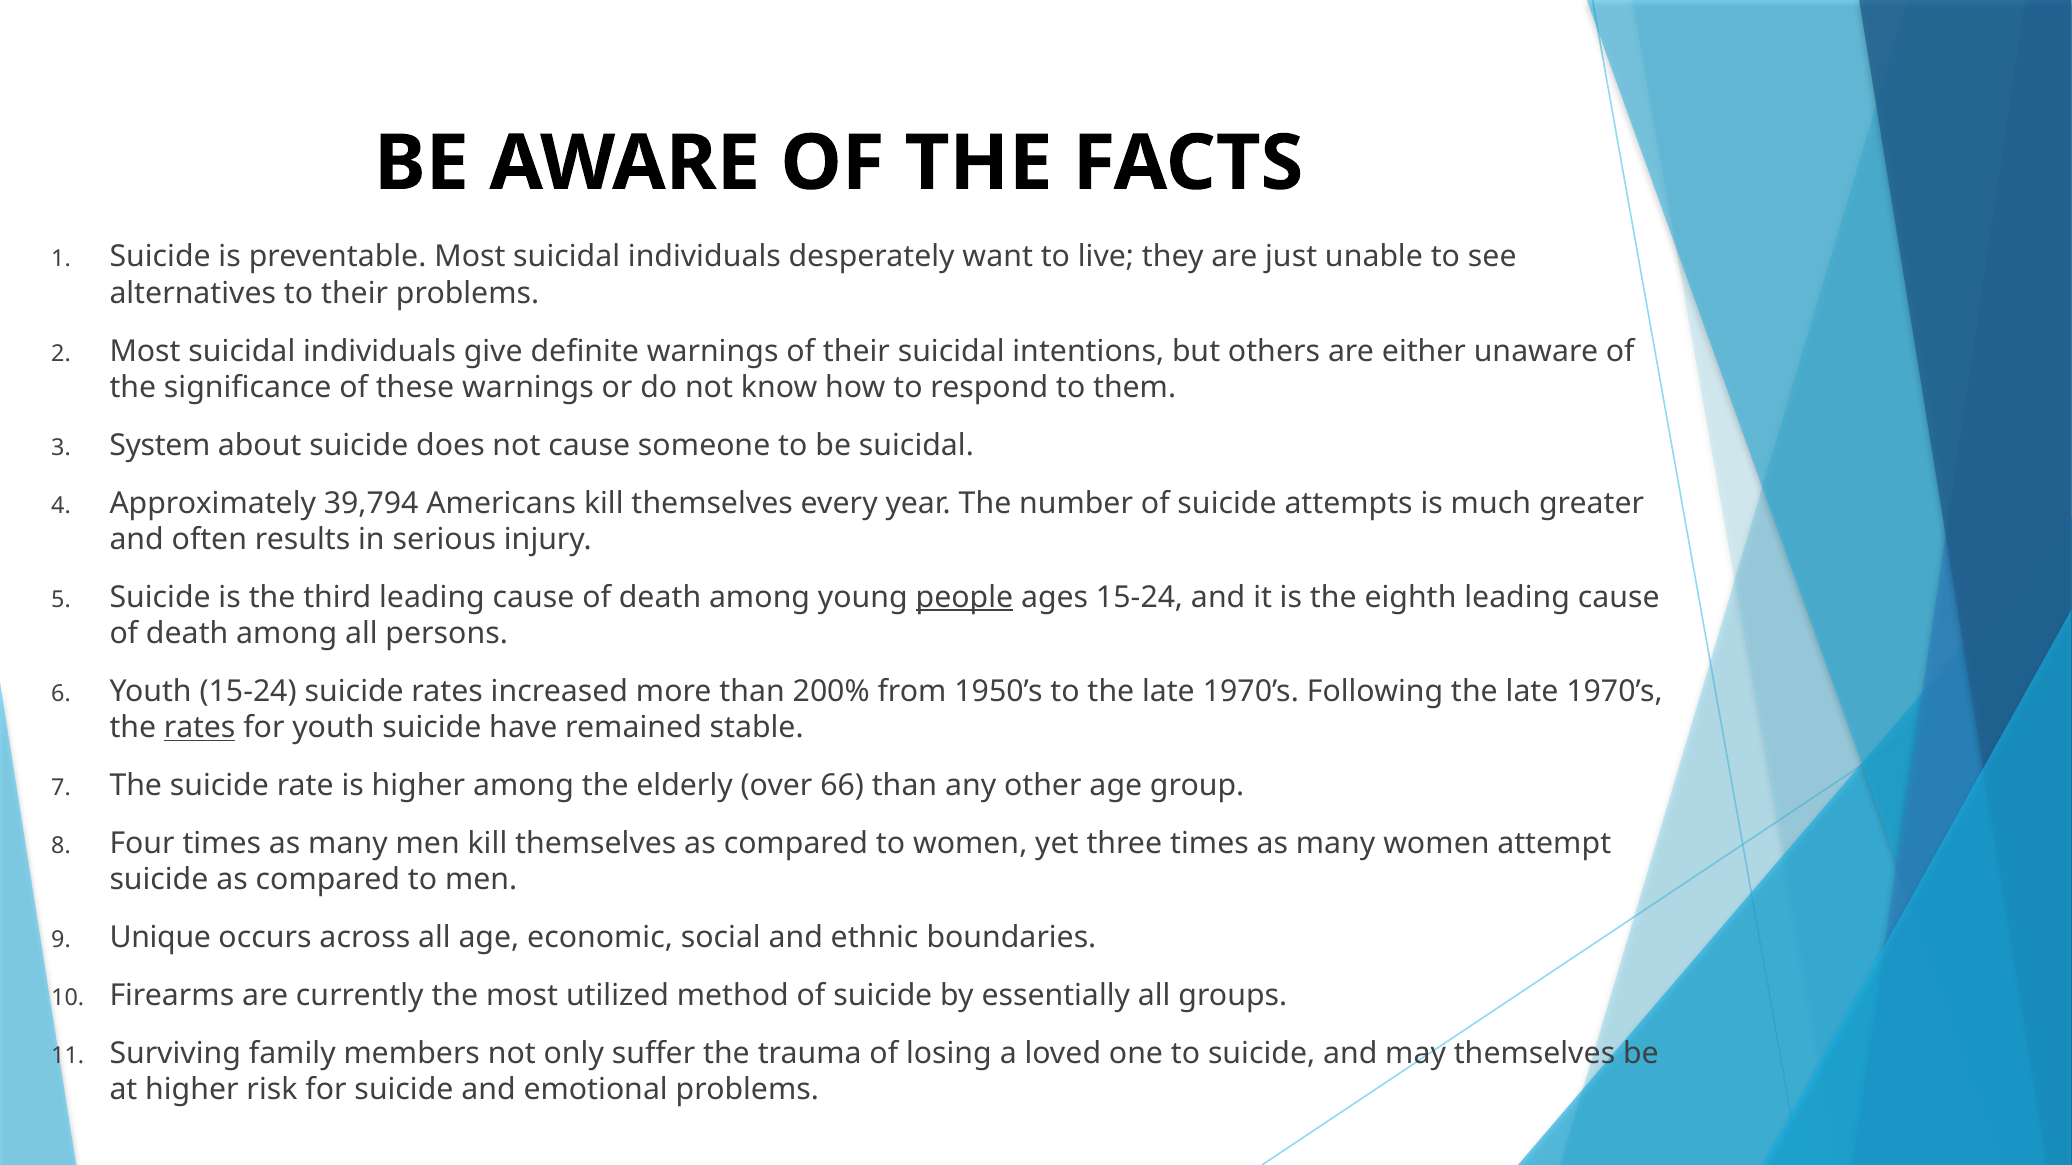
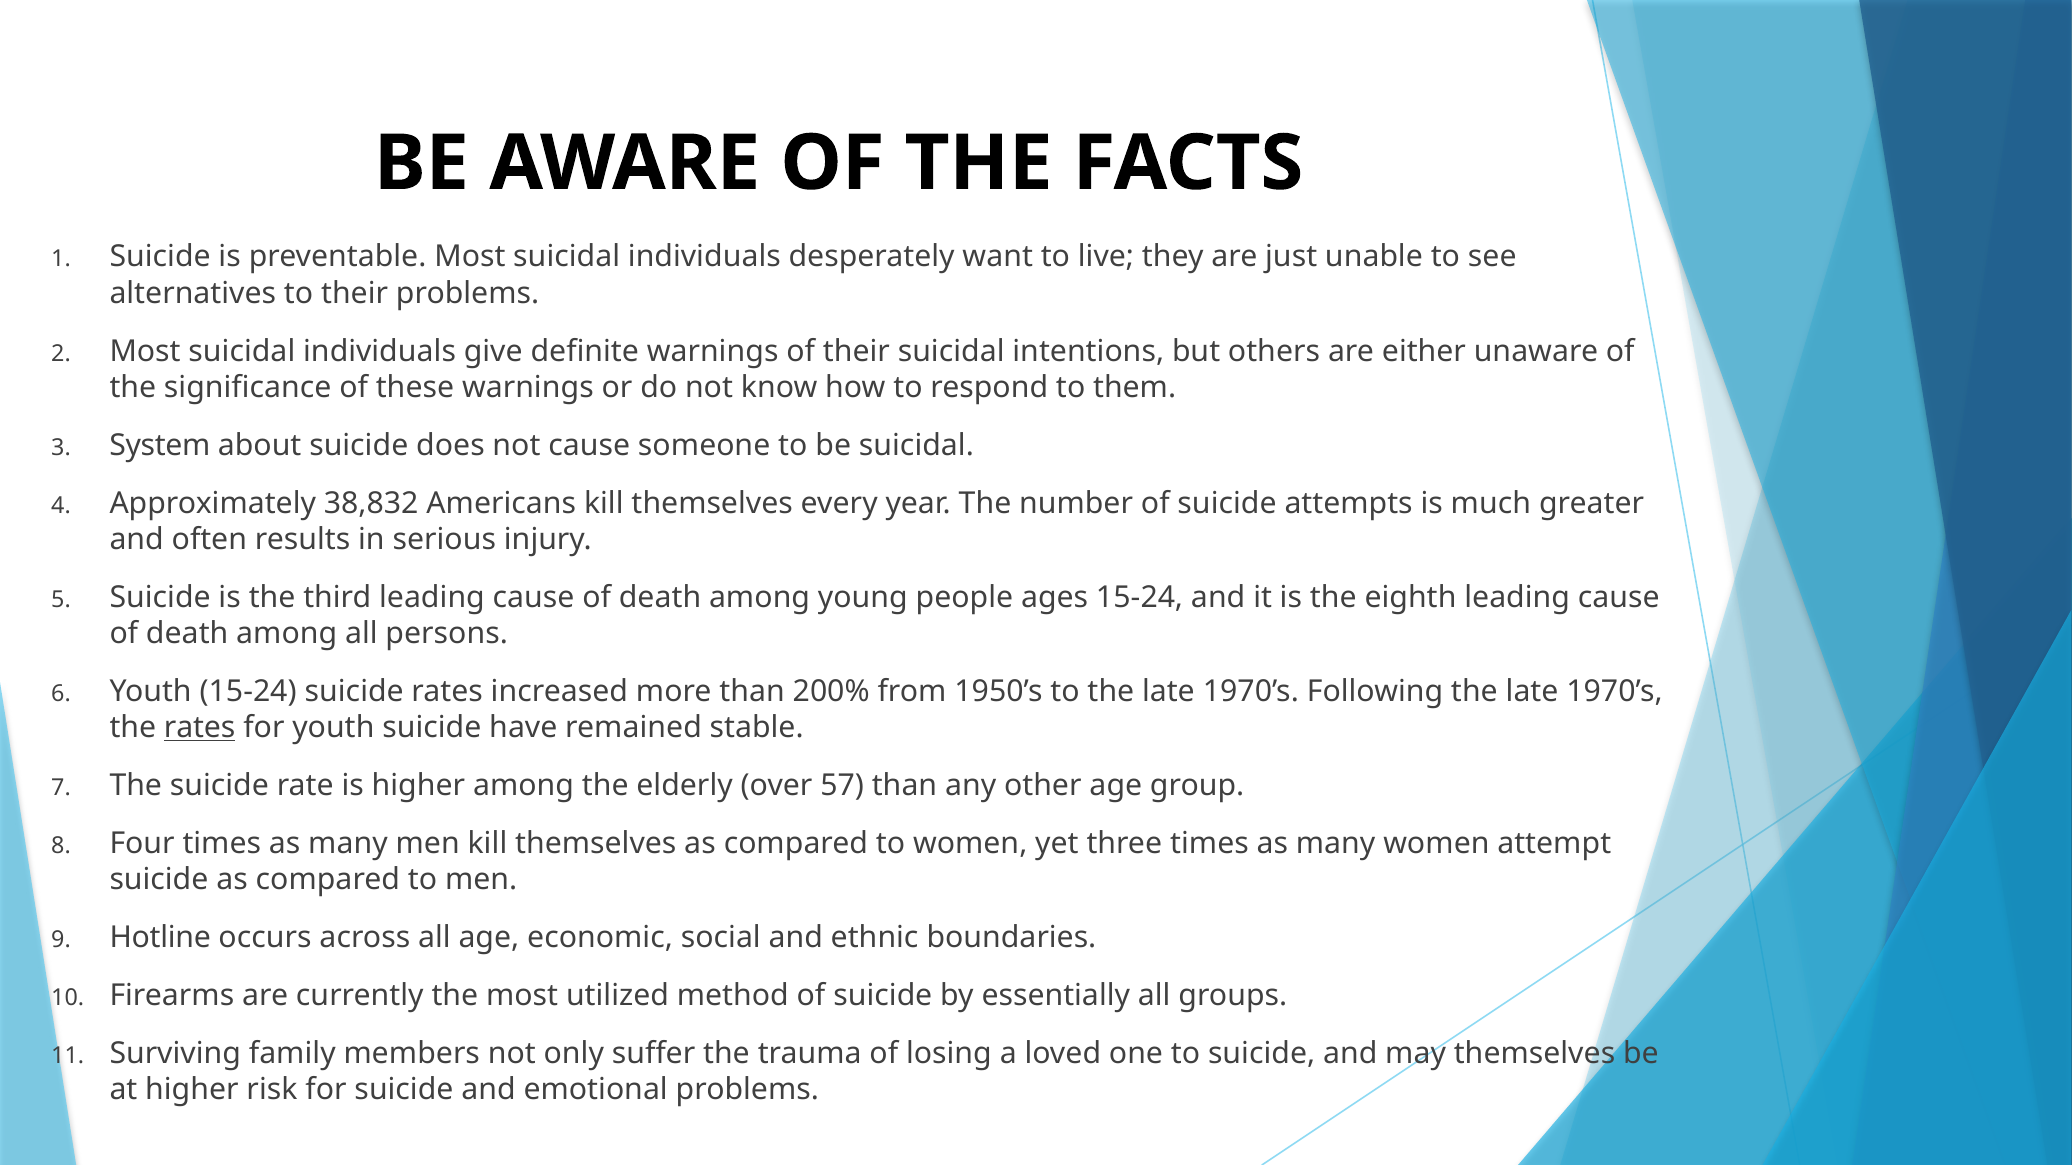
39,794: 39,794 -> 38,832 (371, 503)
people underline: present -> none (964, 597)
66: 66 -> 57 (842, 786)
Unique: Unique -> Hotline (160, 938)
